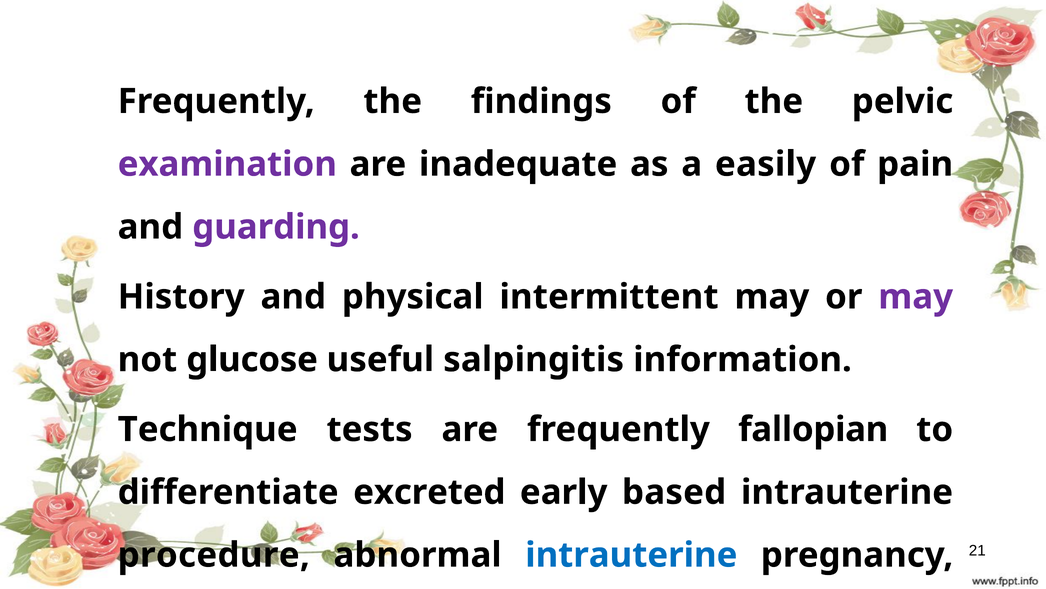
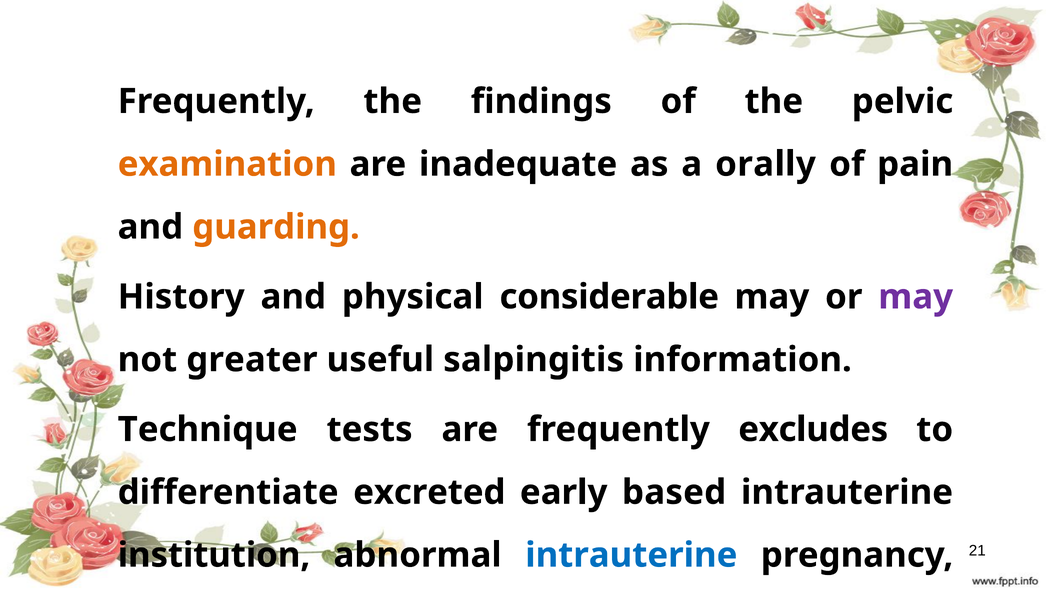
examination colour: purple -> orange (227, 164)
easily: easily -> orally (765, 164)
guarding colour: purple -> orange (276, 227)
intermittent: intermittent -> considerable (609, 297)
glucose: glucose -> greater (252, 359)
fallopian: fallopian -> excludes (813, 429)
procedure: procedure -> institution (214, 555)
